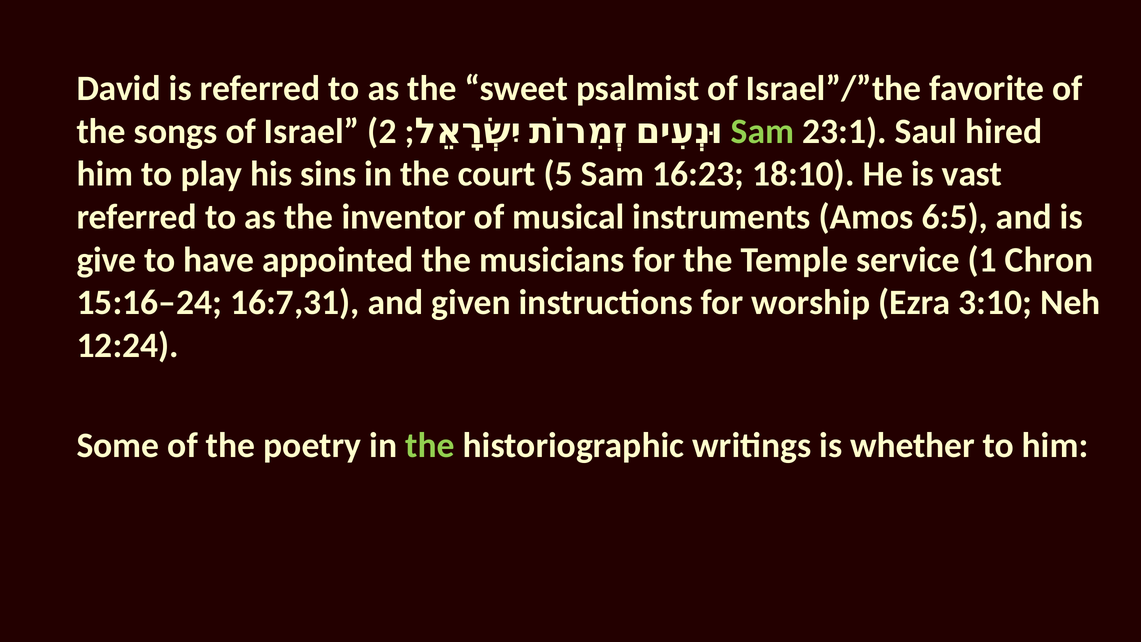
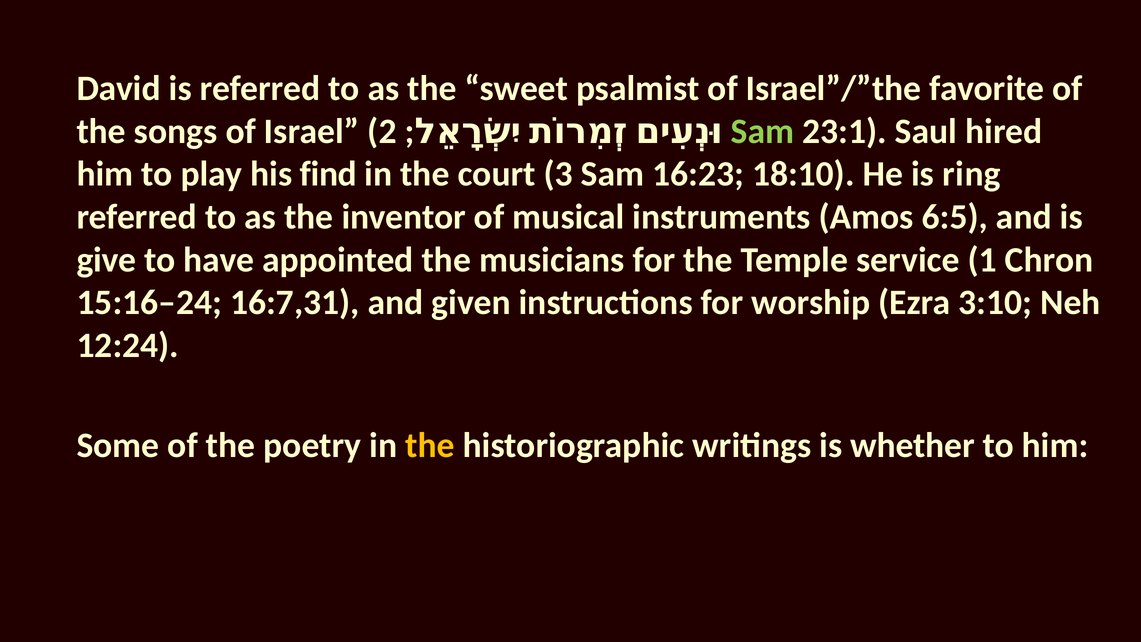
sins: sins -> find (328, 174)
5: 5 -> 3 (558, 174)
vast: vast -> ring (972, 174)
the colour: light green -> yellow (430, 445)
